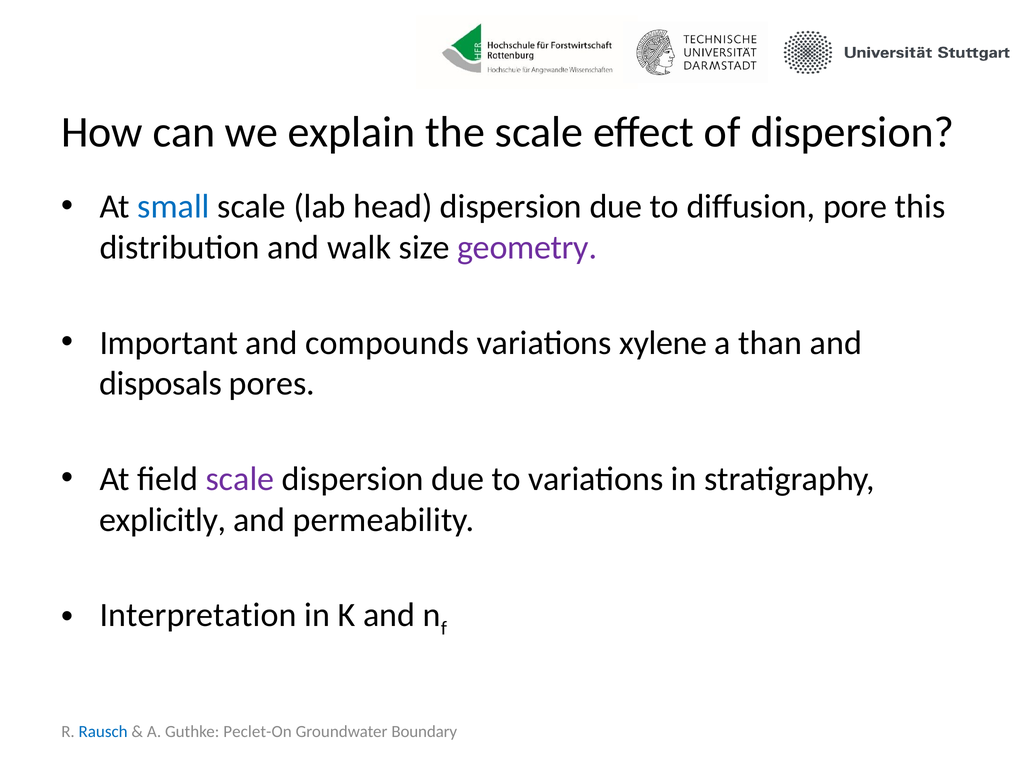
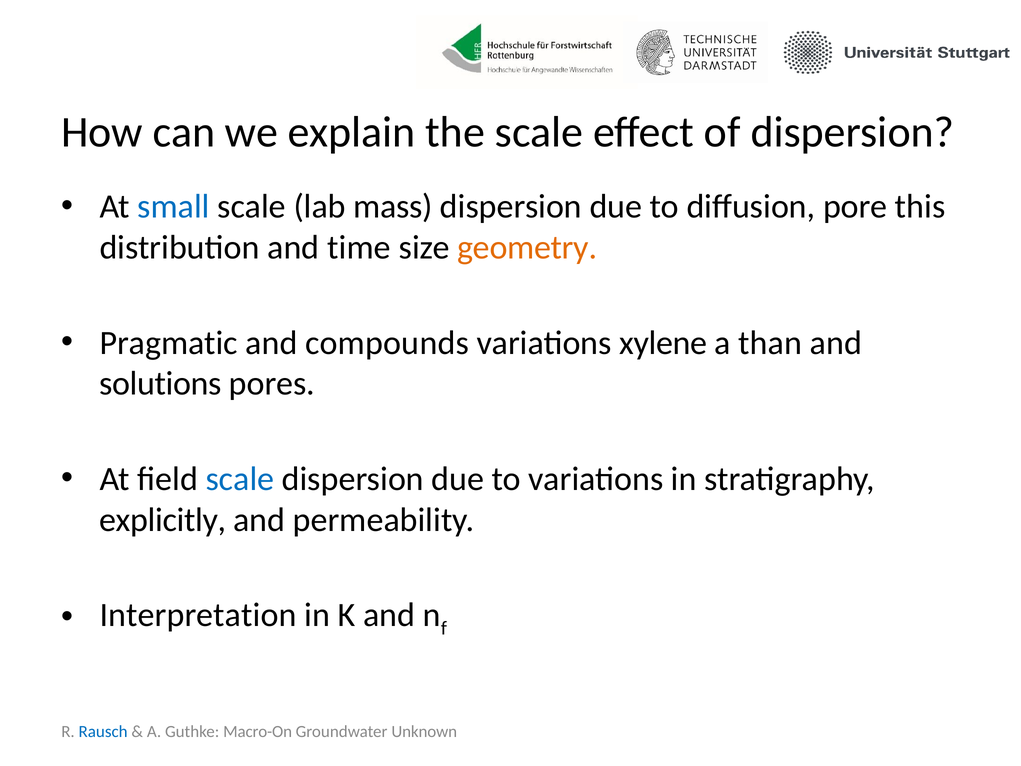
head: head -> mass (393, 207)
walk: walk -> time (359, 247)
geometry colour: purple -> orange (527, 247)
Important: Important -> Pragmatic (169, 343)
disposals: disposals -> solutions (161, 384)
scale colour: purple -> blue (240, 479)
Peclet-On: Peclet-On -> Macro-On (258, 731)
Boundary: Boundary -> Unknown (424, 731)
